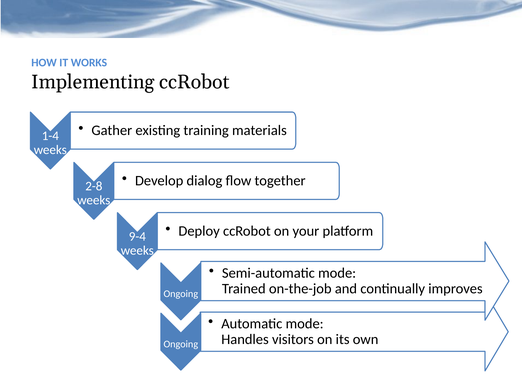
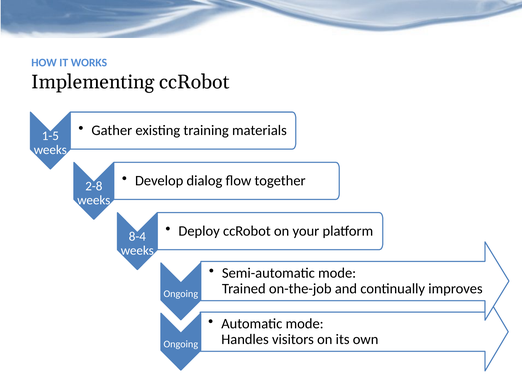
1-4: 1-4 -> 1-5 (50, 136)
9-4: 9-4 -> 8-4 (137, 236)
